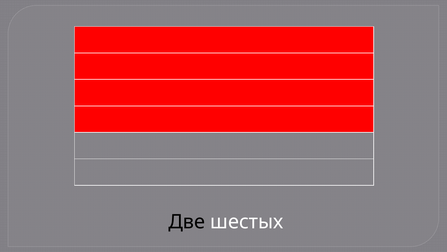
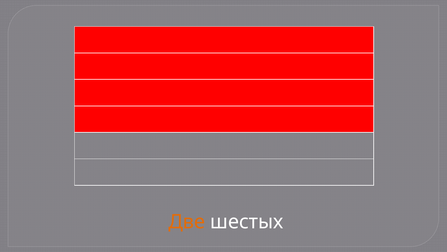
Две colour: black -> orange (187, 222)
